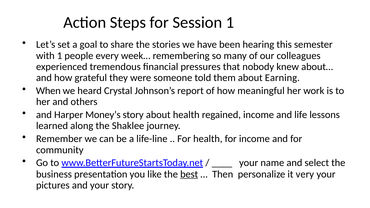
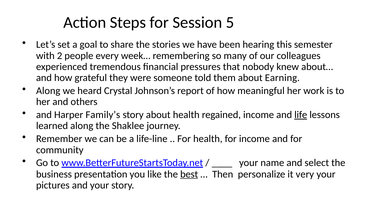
Session 1: 1 -> 5 (230, 22)
with 1: 1 -> 2 (60, 56)
When: When -> Along (48, 91)
Money’s: Money’s -> Family’s (103, 115)
life underline: none -> present (301, 115)
